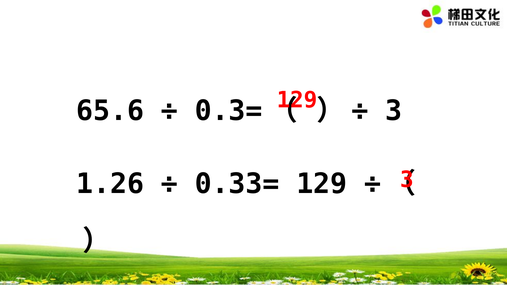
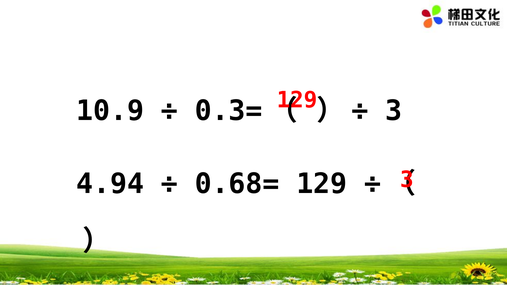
65.6: 65.6 -> 10.9 (110, 111)
1.26: 1.26 -> 4.94 (110, 184)
0.33=: 0.33= -> 0.68= (237, 184)
